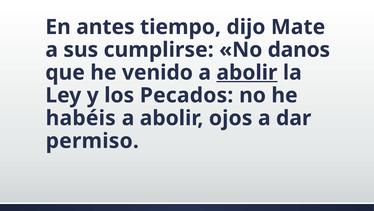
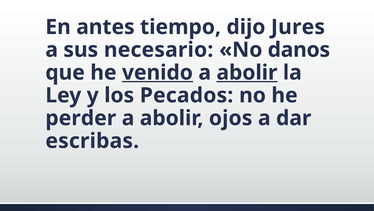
Mate: Mate -> Jures (298, 27)
cumplirse: cumplirse -> necesario (159, 50)
venido underline: none -> present (157, 72)
habéis: habéis -> perder (81, 118)
permiso: permiso -> escribas (92, 141)
